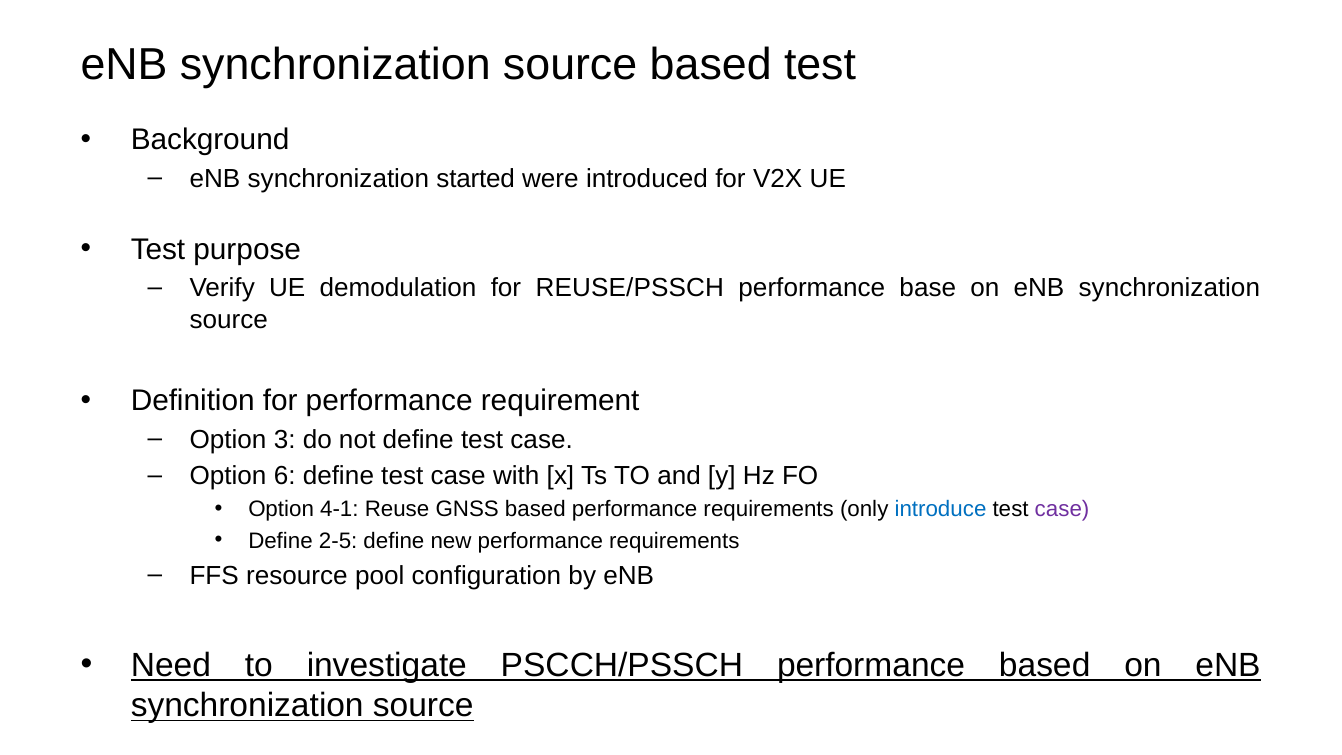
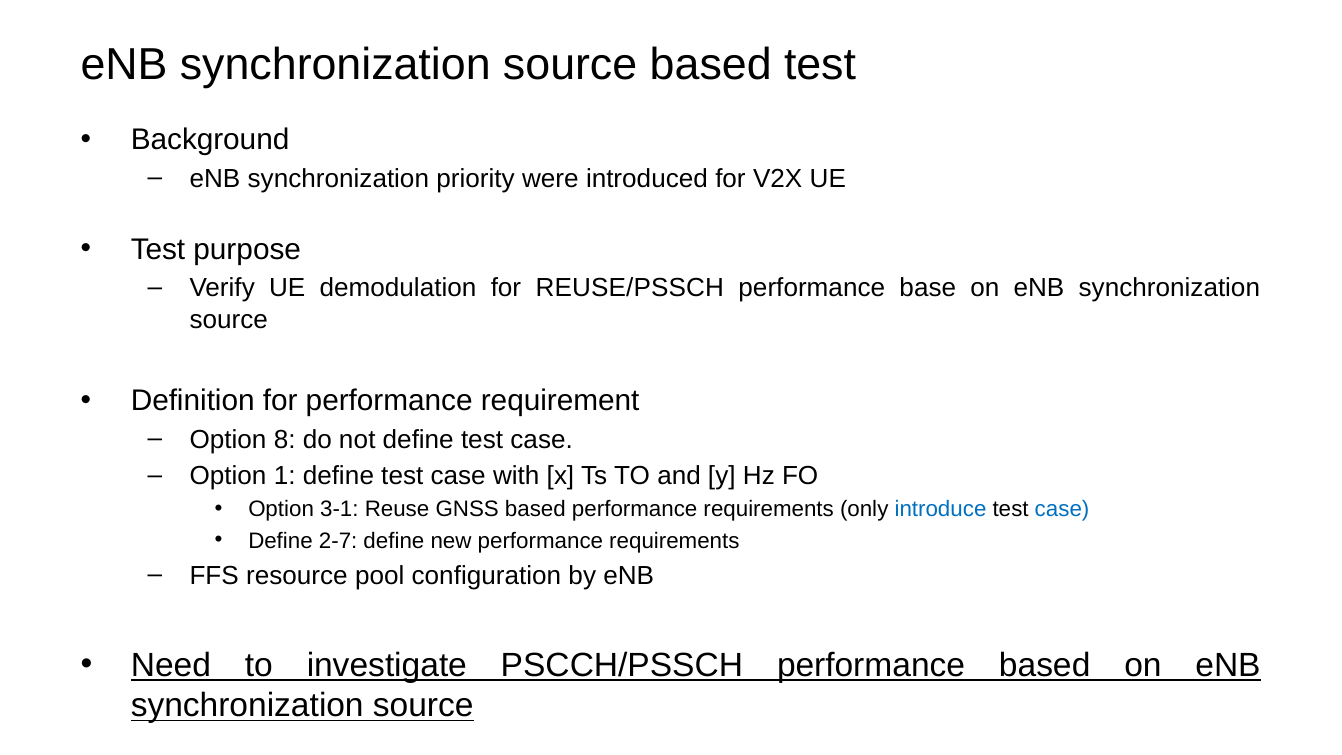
started: started -> priority (476, 178)
3: 3 -> 8 (285, 439)
6: 6 -> 1 (285, 476)
4-1: 4-1 -> 3-1 (339, 509)
case colour: purple -> blue (1062, 509)
2-5: 2-5 -> 2-7 (338, 541)
